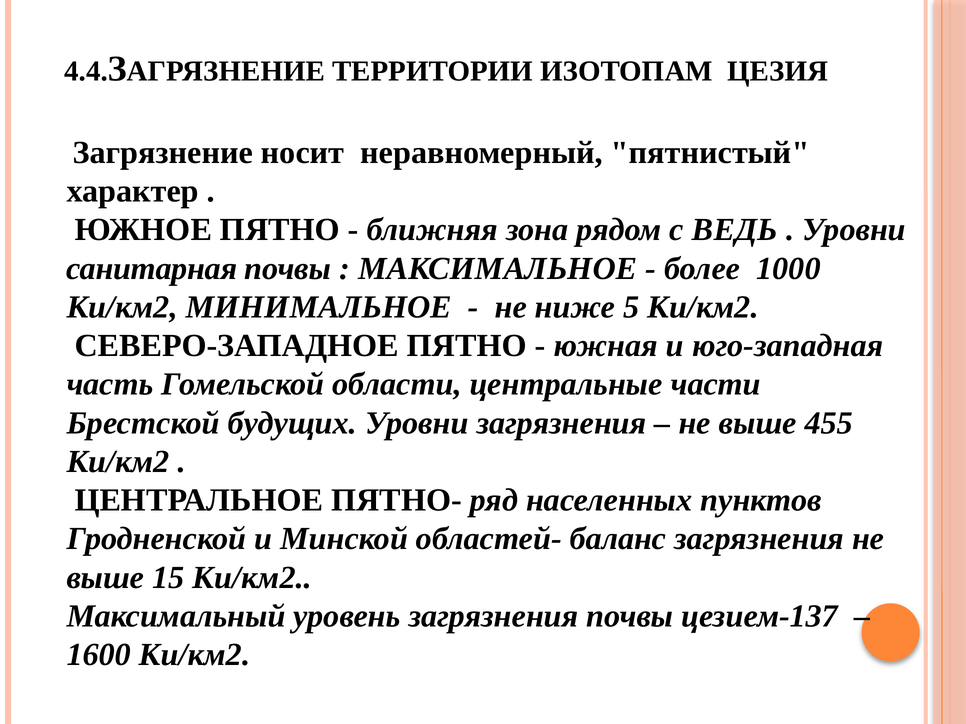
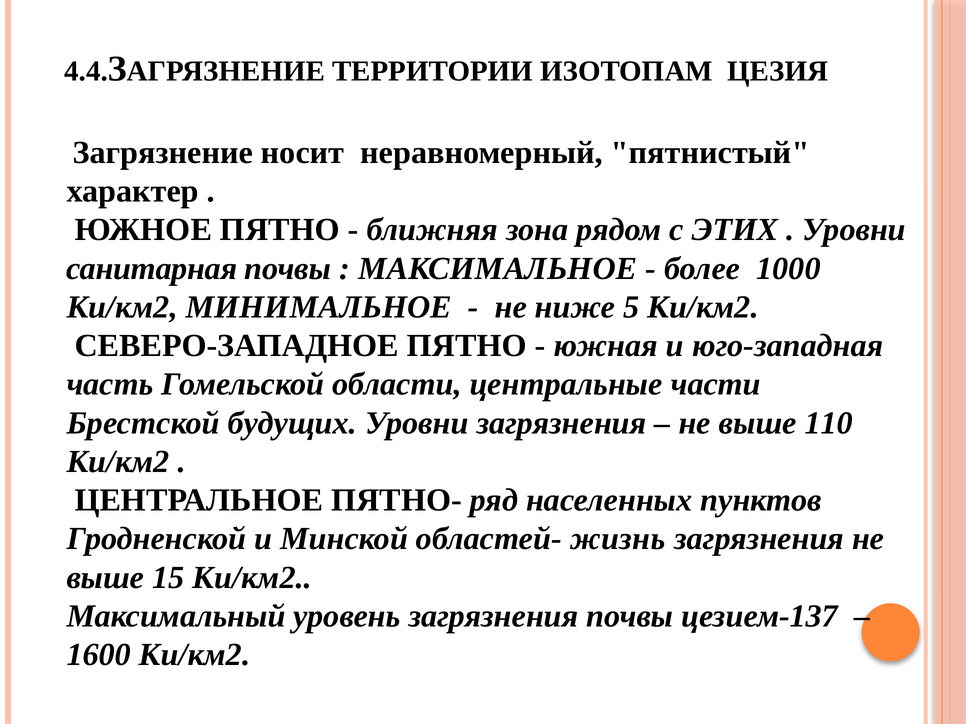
ВЕДЬ: ВЕДЬ -> ЭТИХ (735, 230)
455: 455 -> 110 (829, 423)
баланс: баланс -> жизнь (618, 539)
